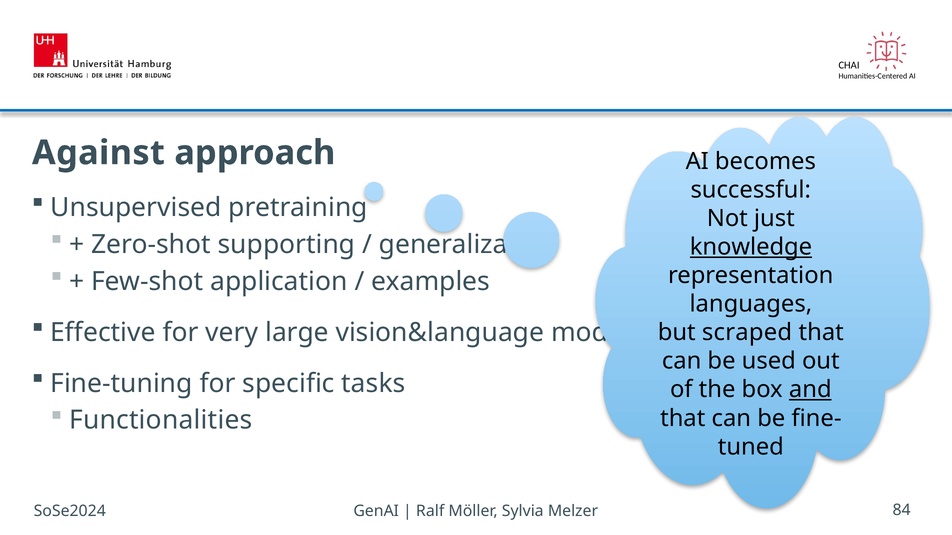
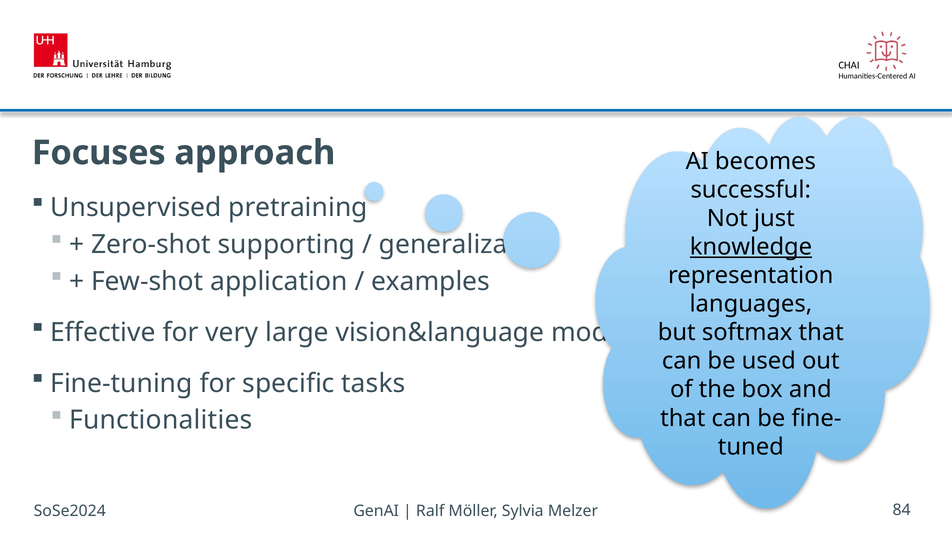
Against: Against -> Focuses (99, 153)
scraped: scraped -> softmax (747, 333)
and underline: present -> none (810, 390)
